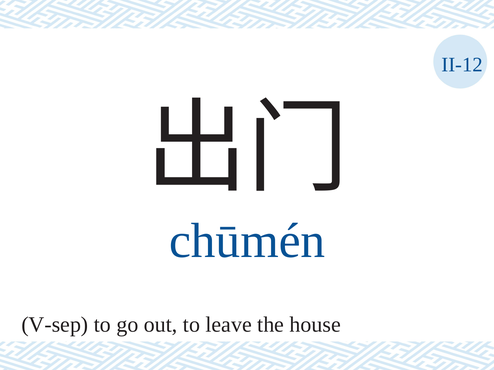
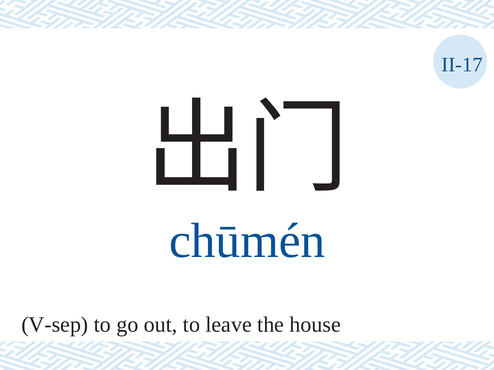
II-12: II-12 -> II-17 (462, 65)
